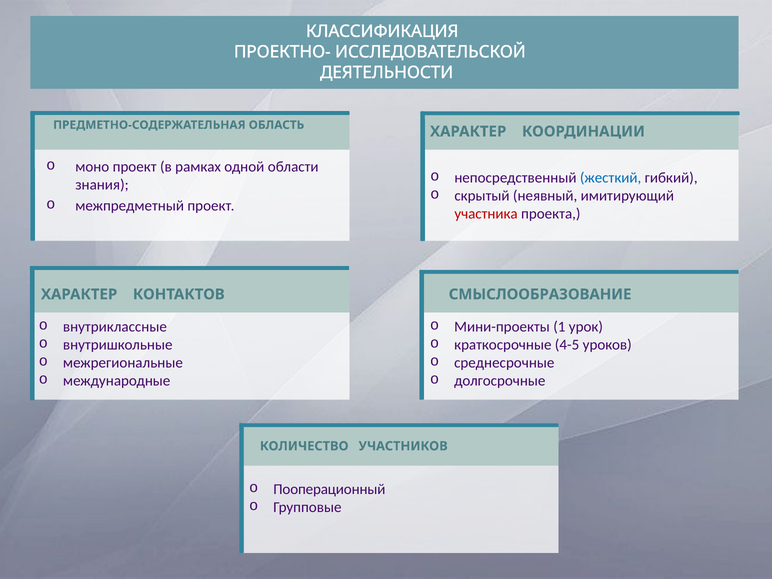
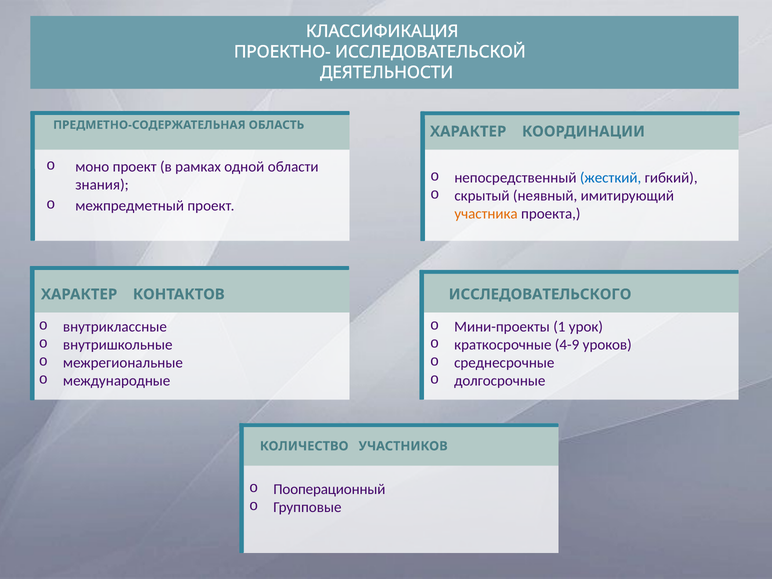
участника colour: red -> orange (486, 214)
СМЫСЛООБРАЗОВАНИЕ: СМЫСЛООБРАЗОВАНИЕ -> ИССЛЕДОВАТЕЛЬСКОГО (540, 294)
4-5: 4-5 -> 4-9 (567, 345)
